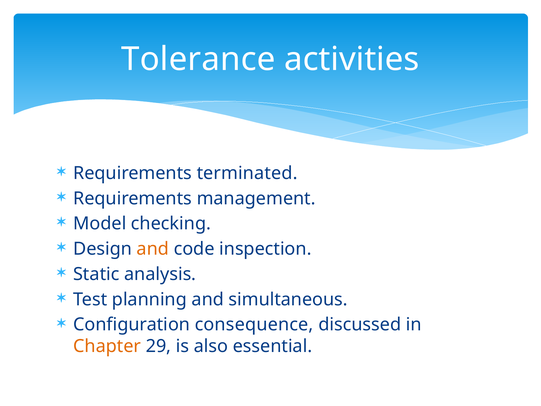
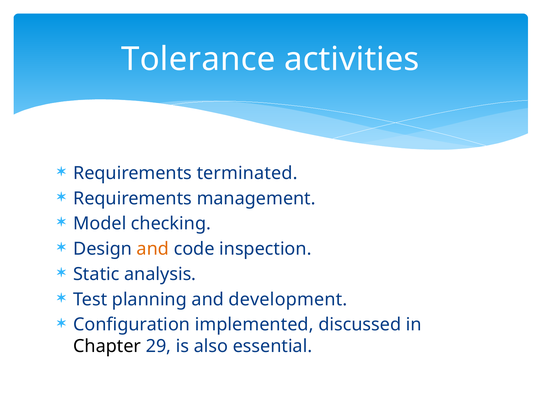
simultaneous: simultaneous -> development (288, 299)
consequence: consequence -> implemented (254, 324)
Chapter colour: orange -> black (107, 346)
